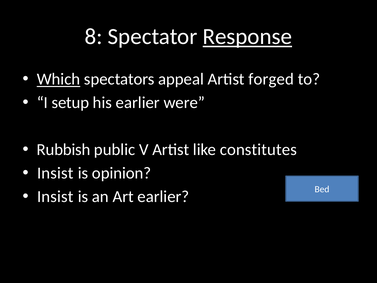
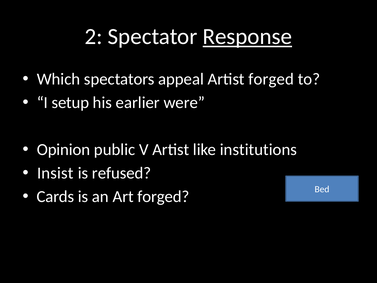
8: 8 -> 2 (94, 36)
Which underline: present -> none (58, 79)
Rubbish: Rubbish -> Opinion (64, 150)
constitutes: constitutes -> institutions (258, 150)
opinion: opinion -> refused (122, 173)
Insist: Insist -> Cards (55, 197)
Art earlier: earlier -> forged (163, 197)
